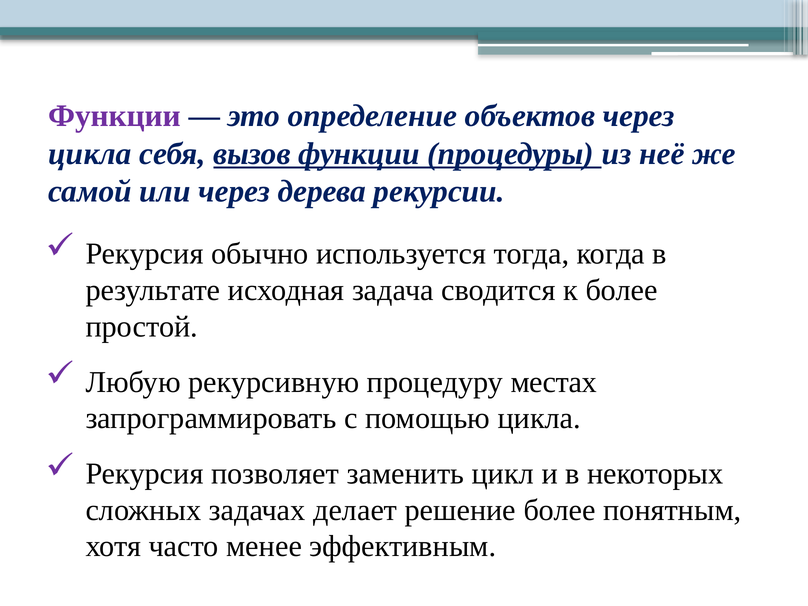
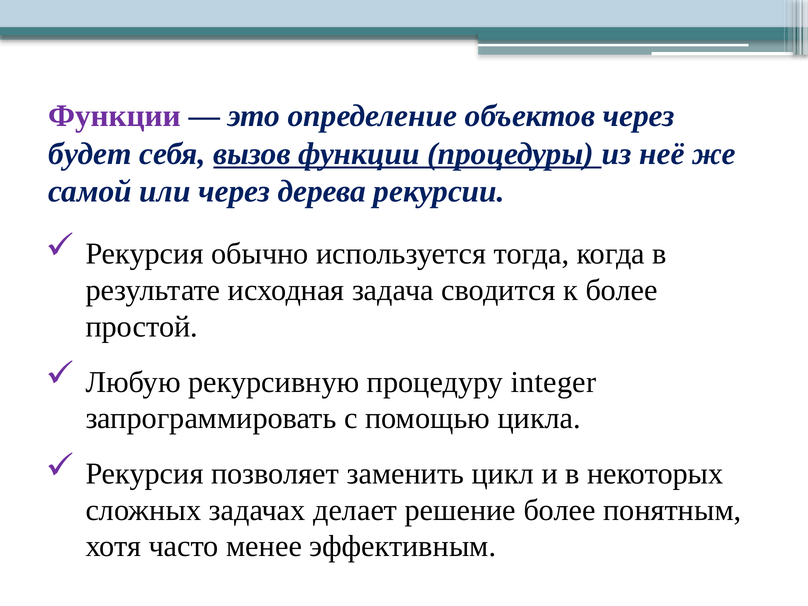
цикла: цикла -> будет (90, 154)
местах: местах -> integer (553, 382)
